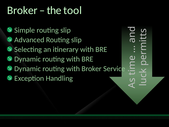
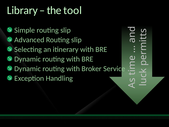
Broker: Broker -> Library (22, 10)
